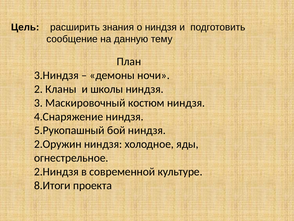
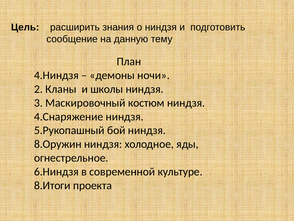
3.Ниндзя: 3.Ниндзя -> 4.Ниндзя (56, 75)
2.Оружин: 2.Оружин -> 8.Оружин (58, 144)
2.Ниндзя: 2.Ниндзя -> 6.Ниндзя (56, 171)
